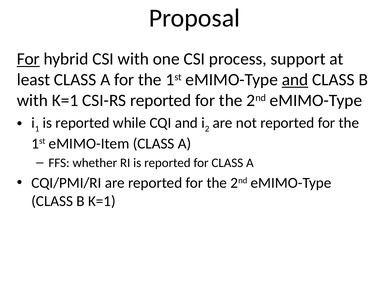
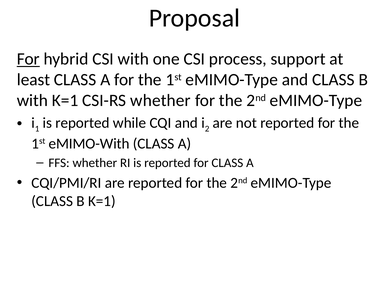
and underline: present -> none (295, 80)
CSI-RS reported: reported -> whether (161, 100)
eMIMO-Item: eMIMO-Item -> eMIMO-With (89, 143)
